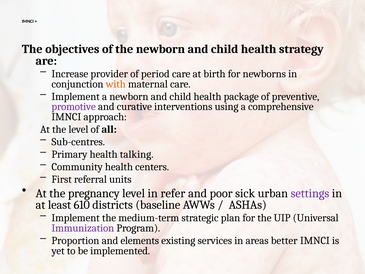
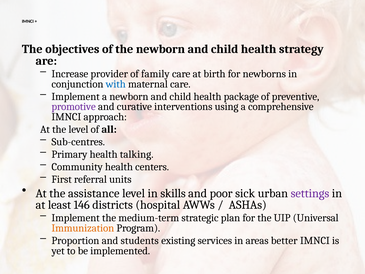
period: period -> family (155, 74)
with colour: orange -> blue (116, 84)
pregnancy: pregnancy -> assistance (94, 193)
refer: refer -> skills (173, 193)
610: 610 -> 146 (82, 205)
baseline: baseline -> hospital (158, 205)
Immunization colour: purple -> orange (83, 228)
elements: elements -> students (140, 240)
